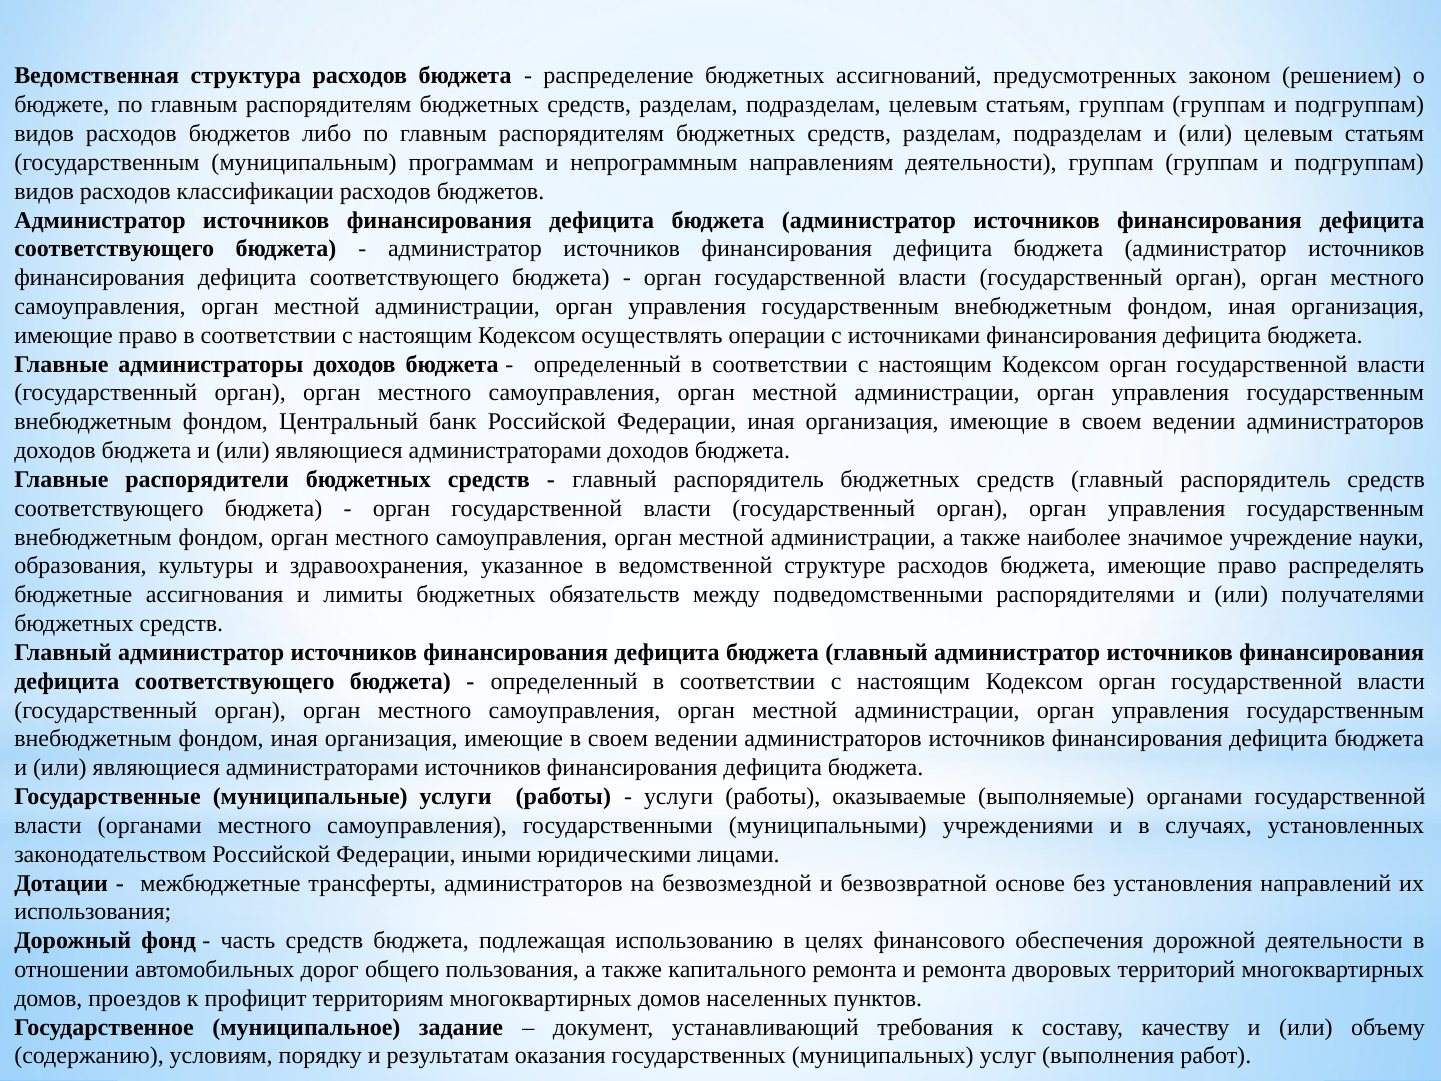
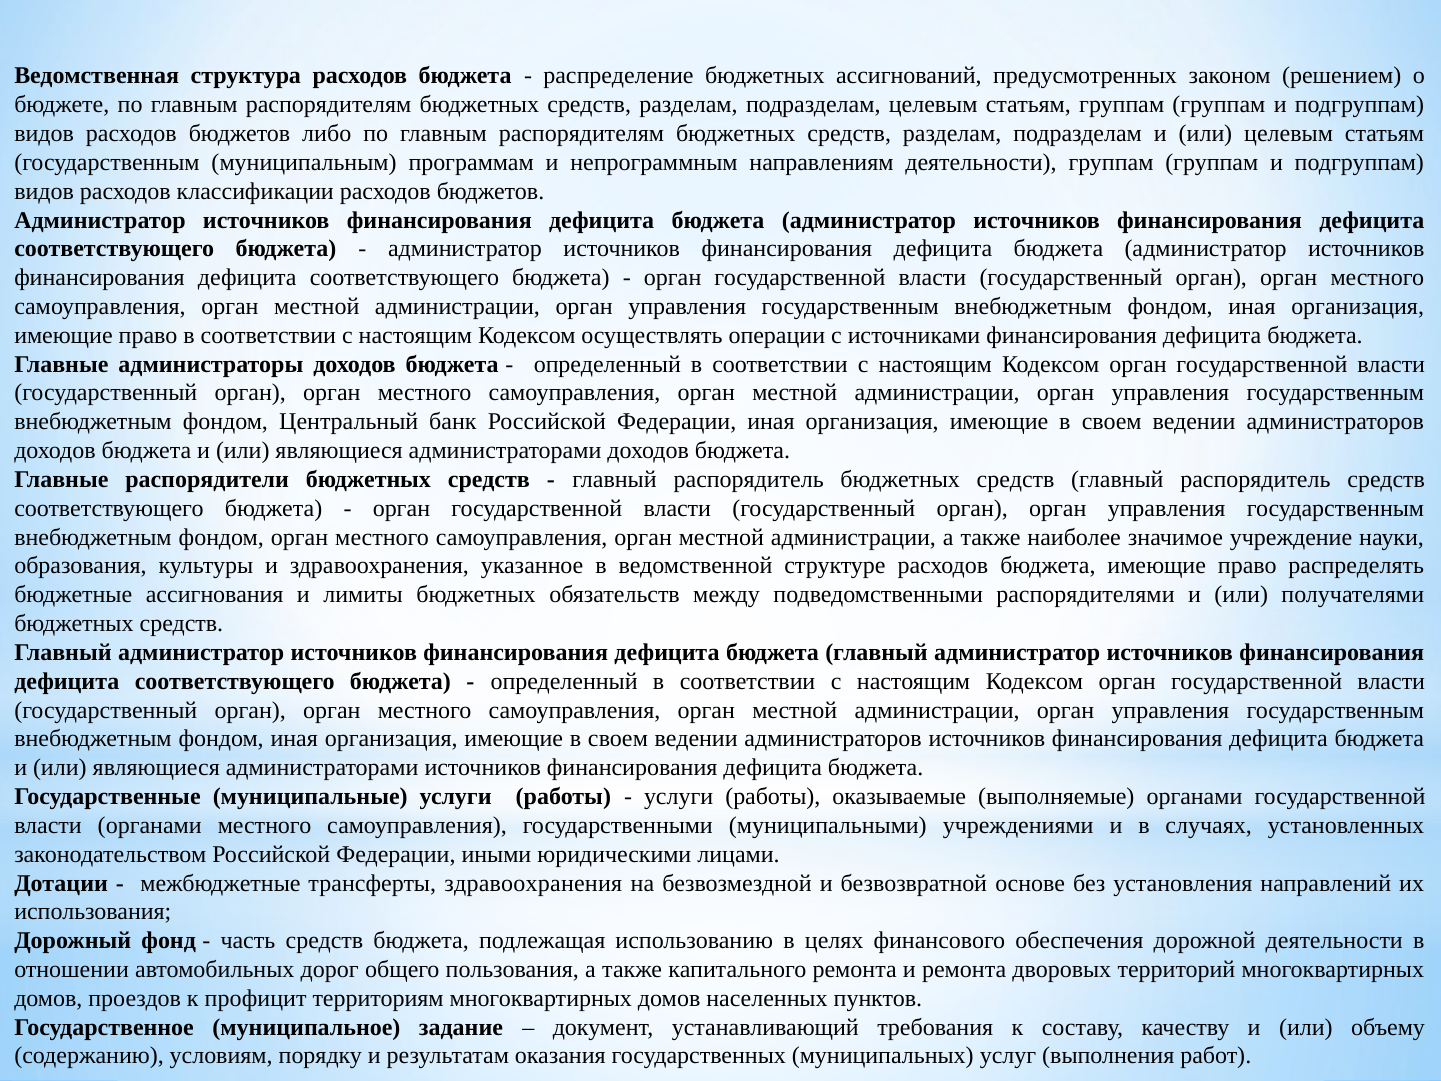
трансферты администраторов: администраторов -> здравоохранения (533, 883)
